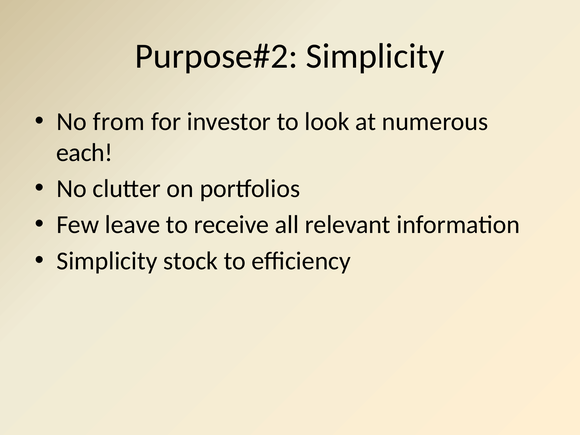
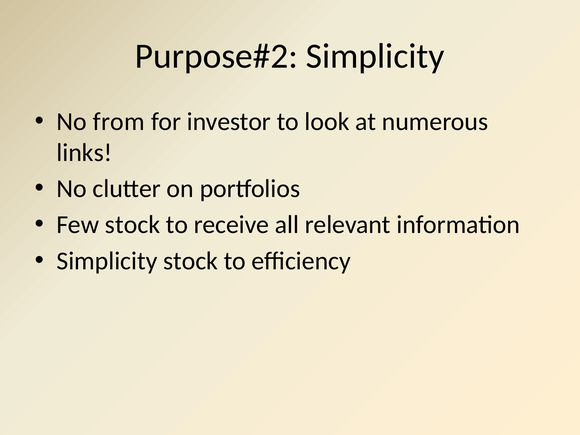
each: each -> links (84, 153)
Few leave: leave -> stock (133, 225)
